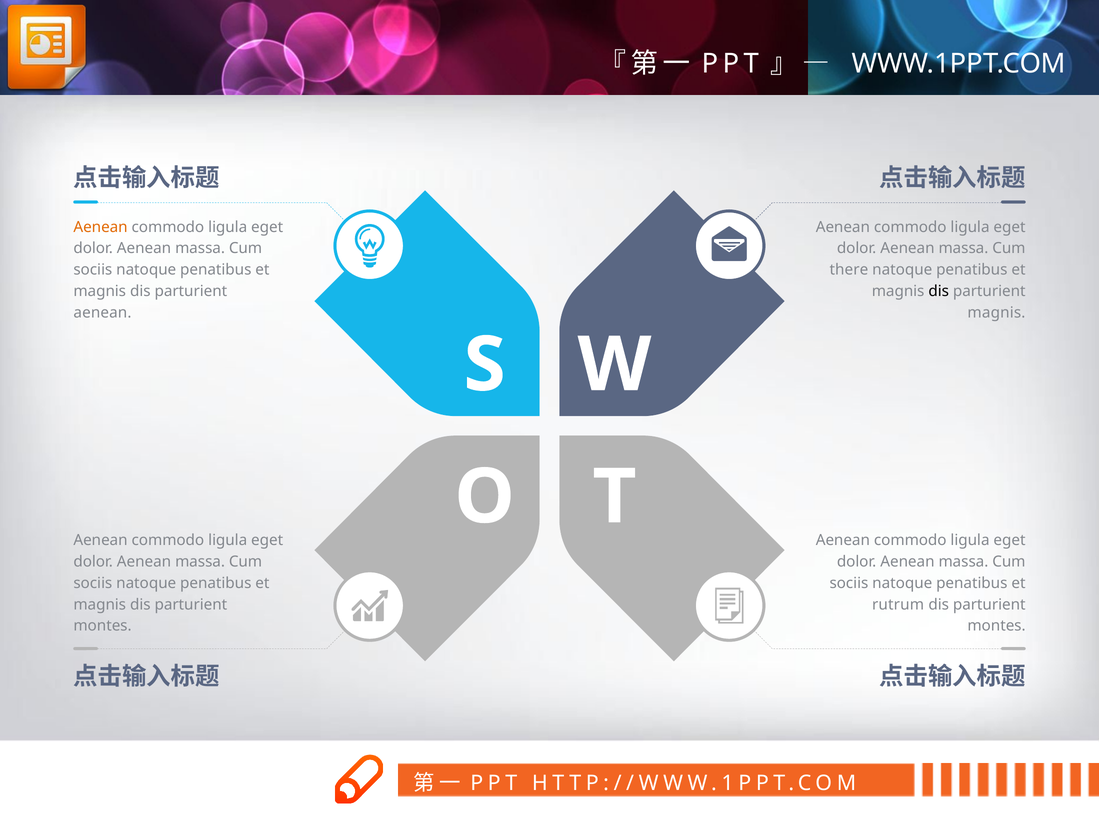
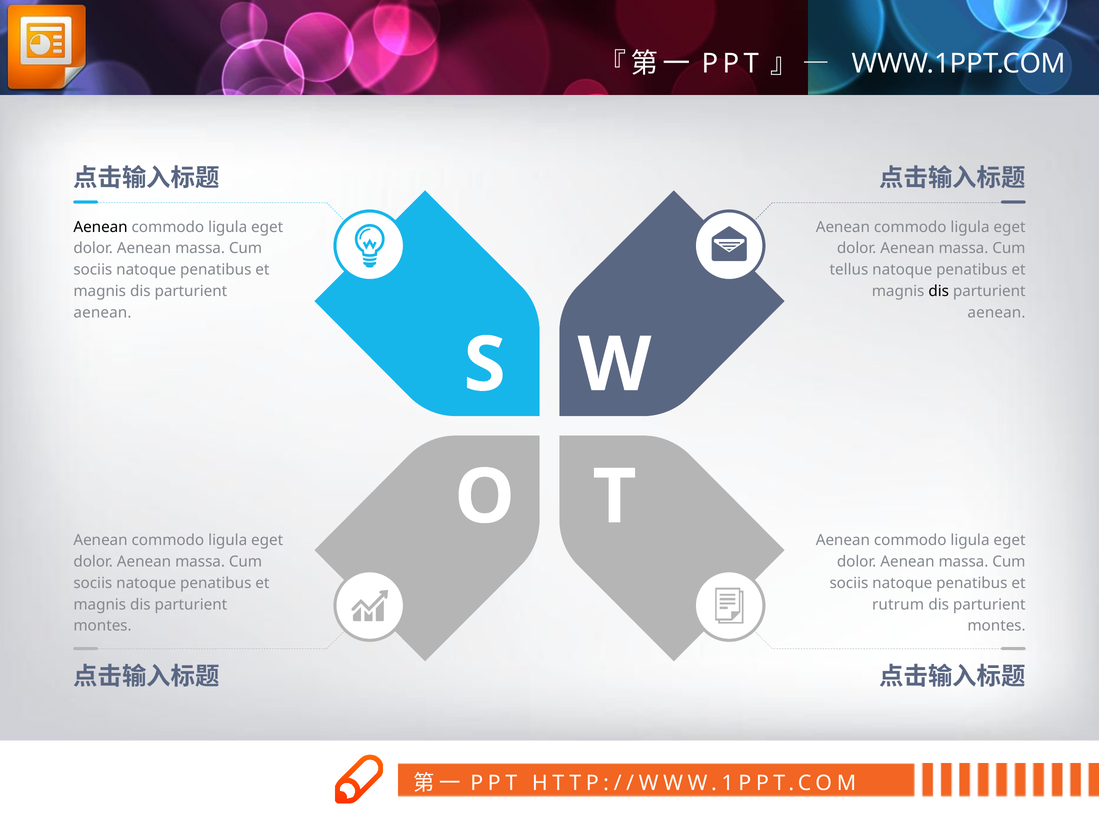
Aenean colour: orange -> black (101, 227)
there: there -> tellus (849, 270)
magnis: magnis -> aenean (996, 312)
